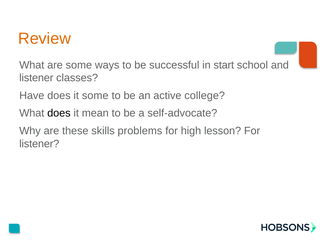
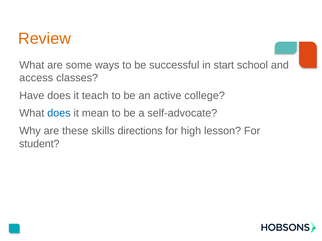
listener: listener -> access (36, 78)
it some: some -> teach (95, 96)
does colour: black -> blue (59, 113)
problems: problems -> directions (140, 131)
listener: listener -> student (39, 144)
